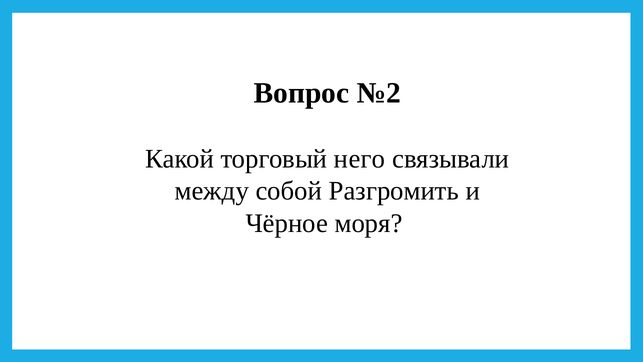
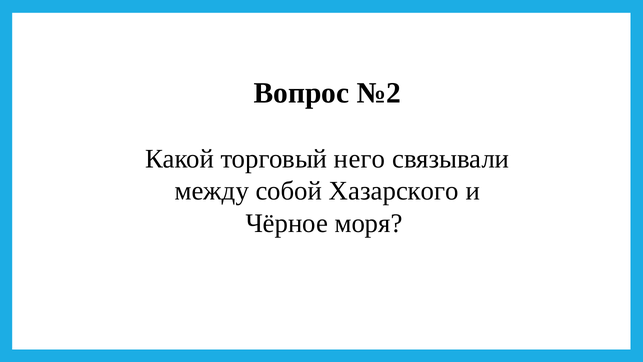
Разгромить: Разгромить -> Хазарского (394, 191)
